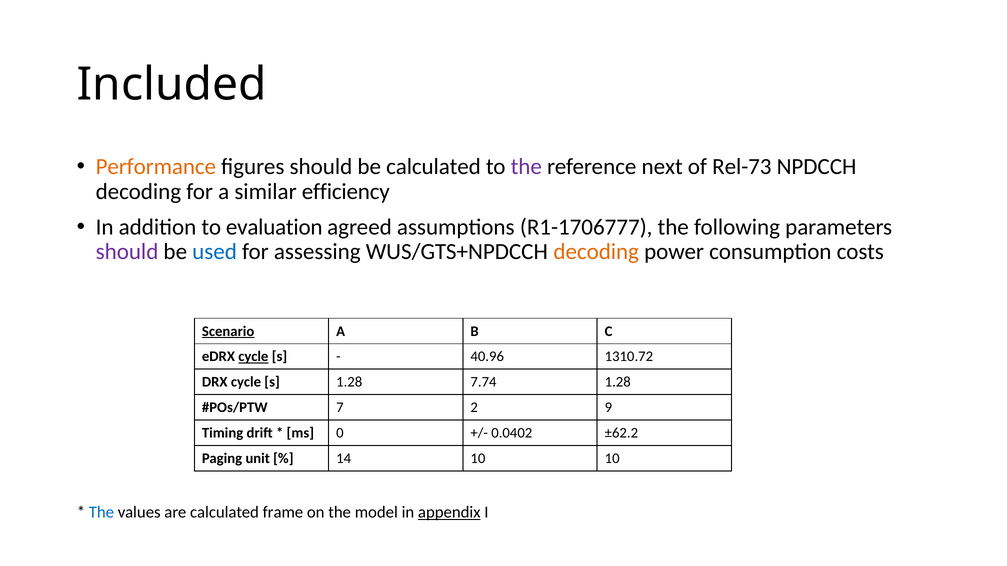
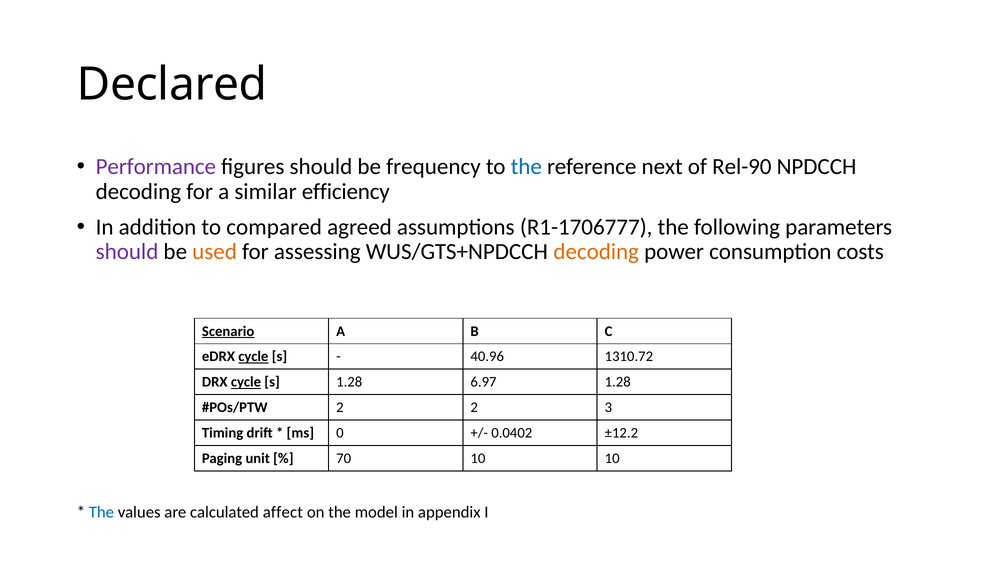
Included: Included -> Declared (172, 85)
Performance colour: orange -> purple (156, 167)
be calculated: calculated -> frequency (433, 167)
the colour: purple -> blue (526, 167)
Rel-73: Rel-73 -> Rel-90 (742, 167)
evaluation: evaluation -> compared (274, 227)
used colour: blue -> orange (215, 252)
cycle underline: none -> present (246, 382)
7.74: 7.74 -> 6.97 (484, 382)
7: 7 -> 2 (340, 408)
9: 9 -> 3 (608, 408)
±62.2: ±62.2 -> ±12.2 (621, 433)
14: 14 -> 70 (344, 459)
frame: frame -> affect (283, 513)
appendix underline: present -> none (449, 513)
